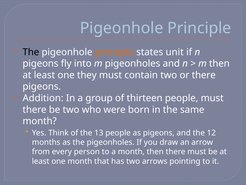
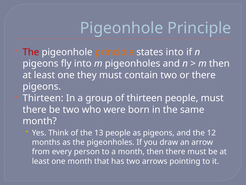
The colour: black -> red (31, 52)
states unit: unit -> into (175, 52)
Addition: Addition -> Thirteen (43, 98)
